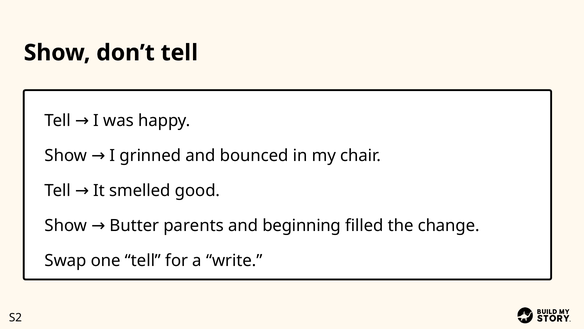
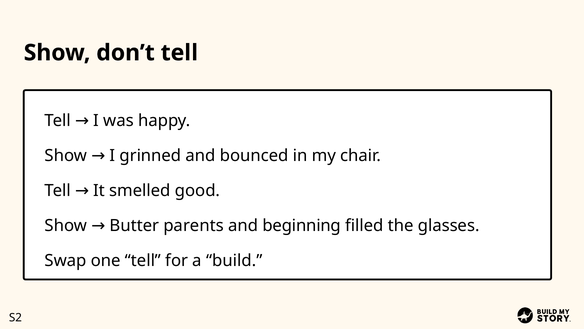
change: change -> glasses (449, 225)
write: write -> build (234, 260)
